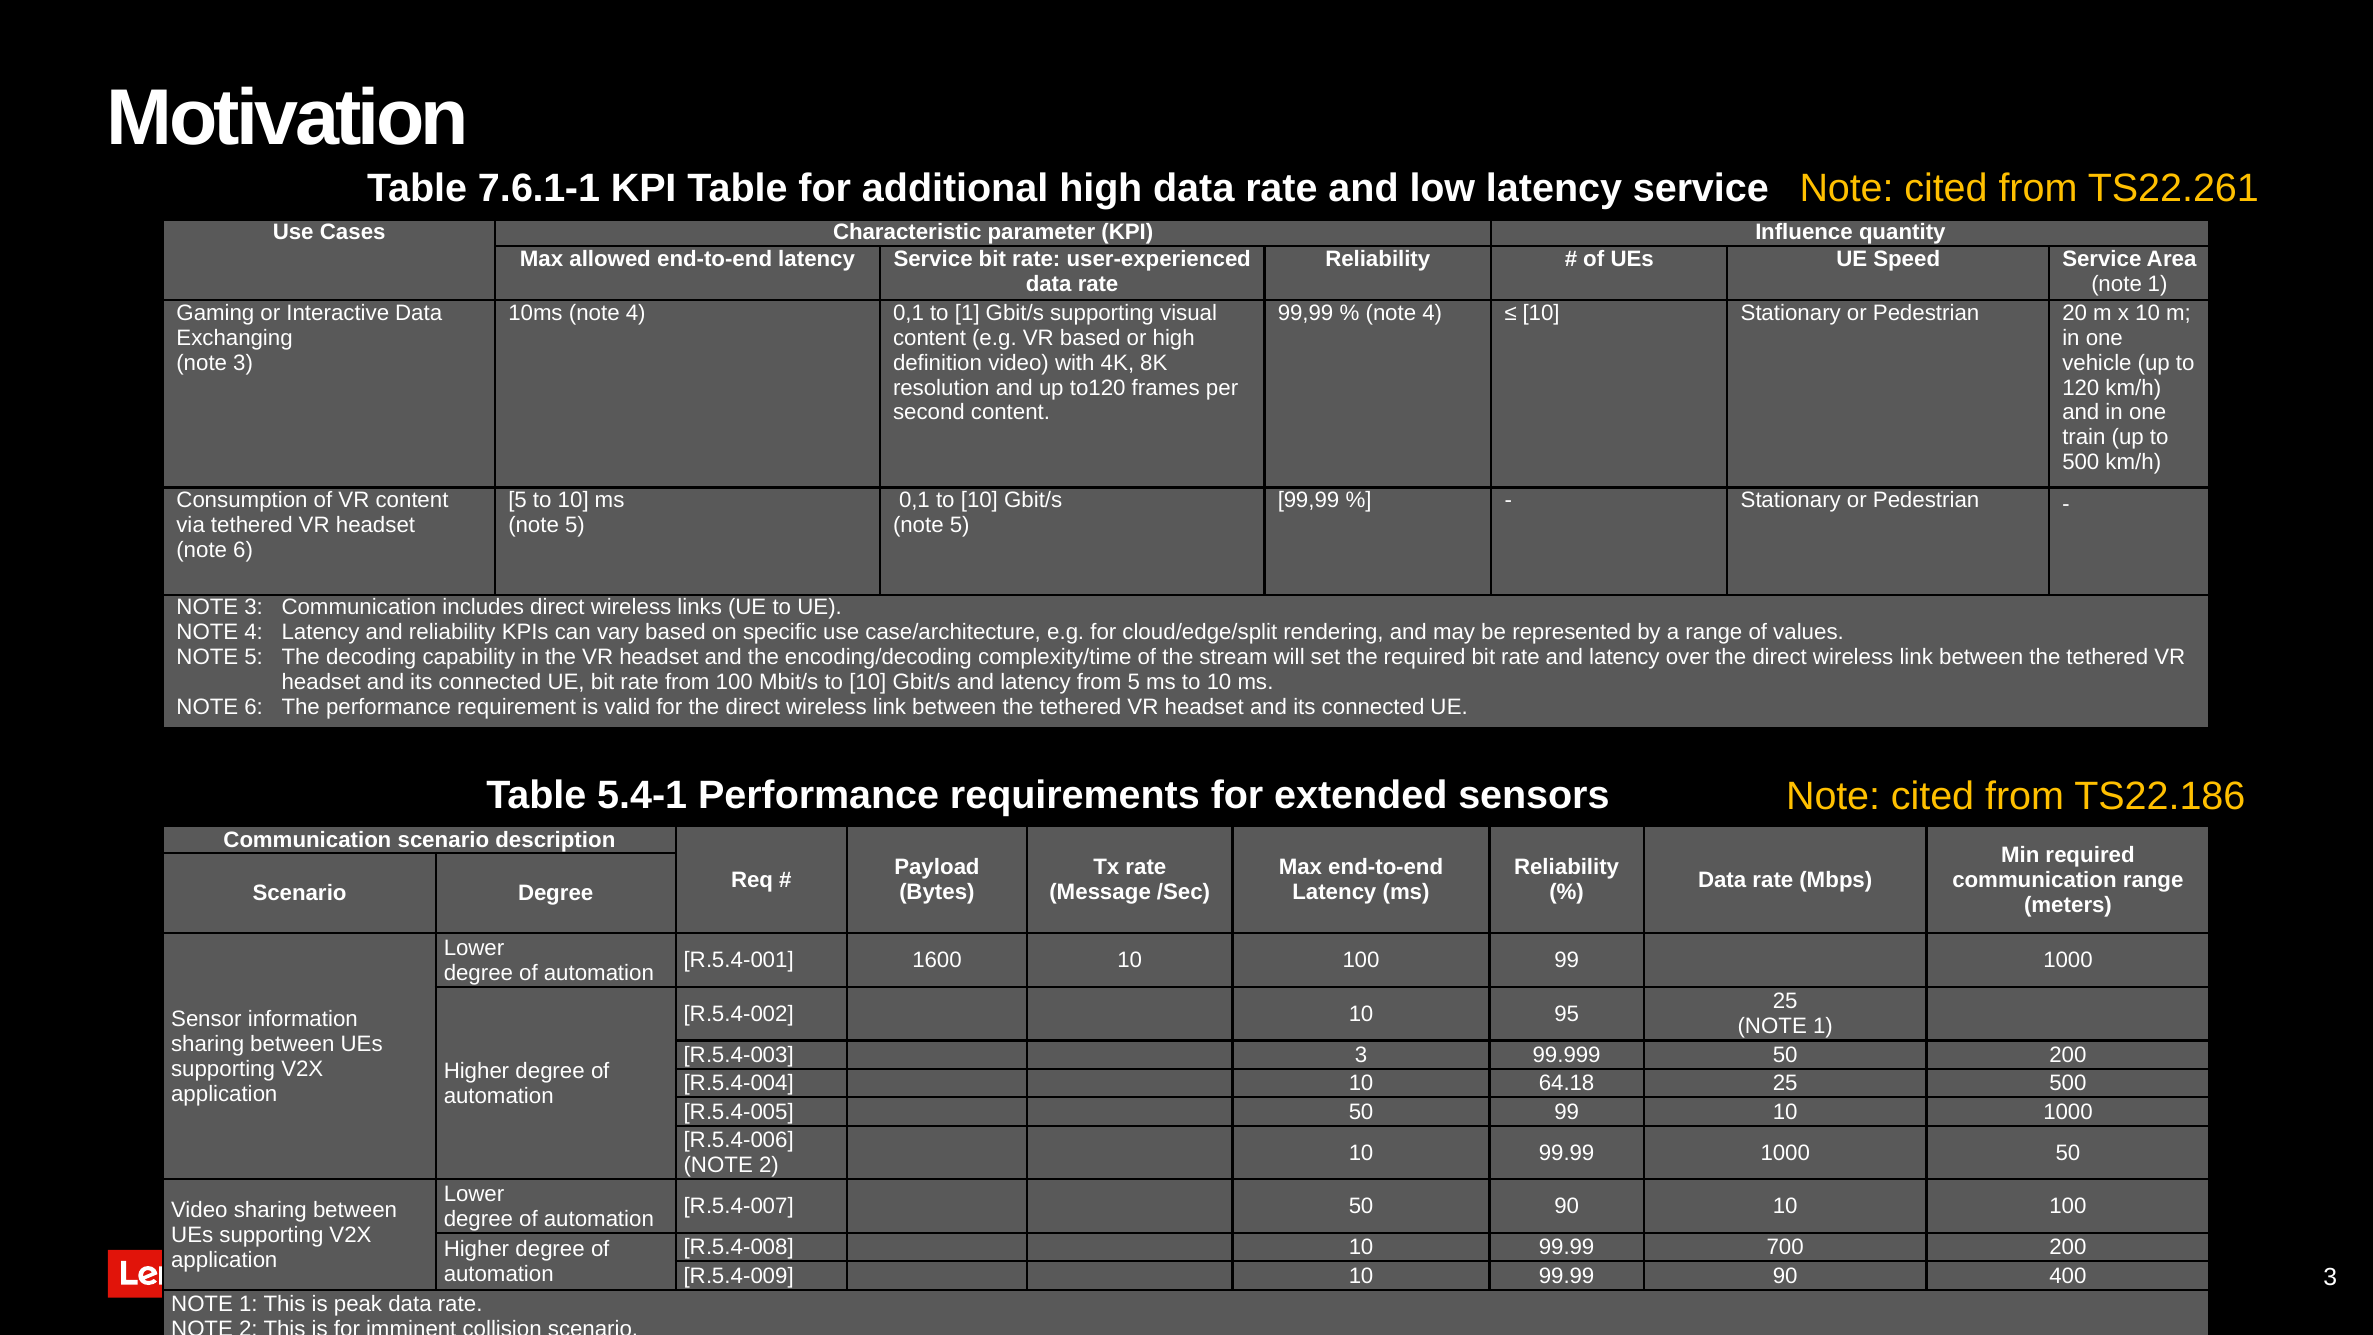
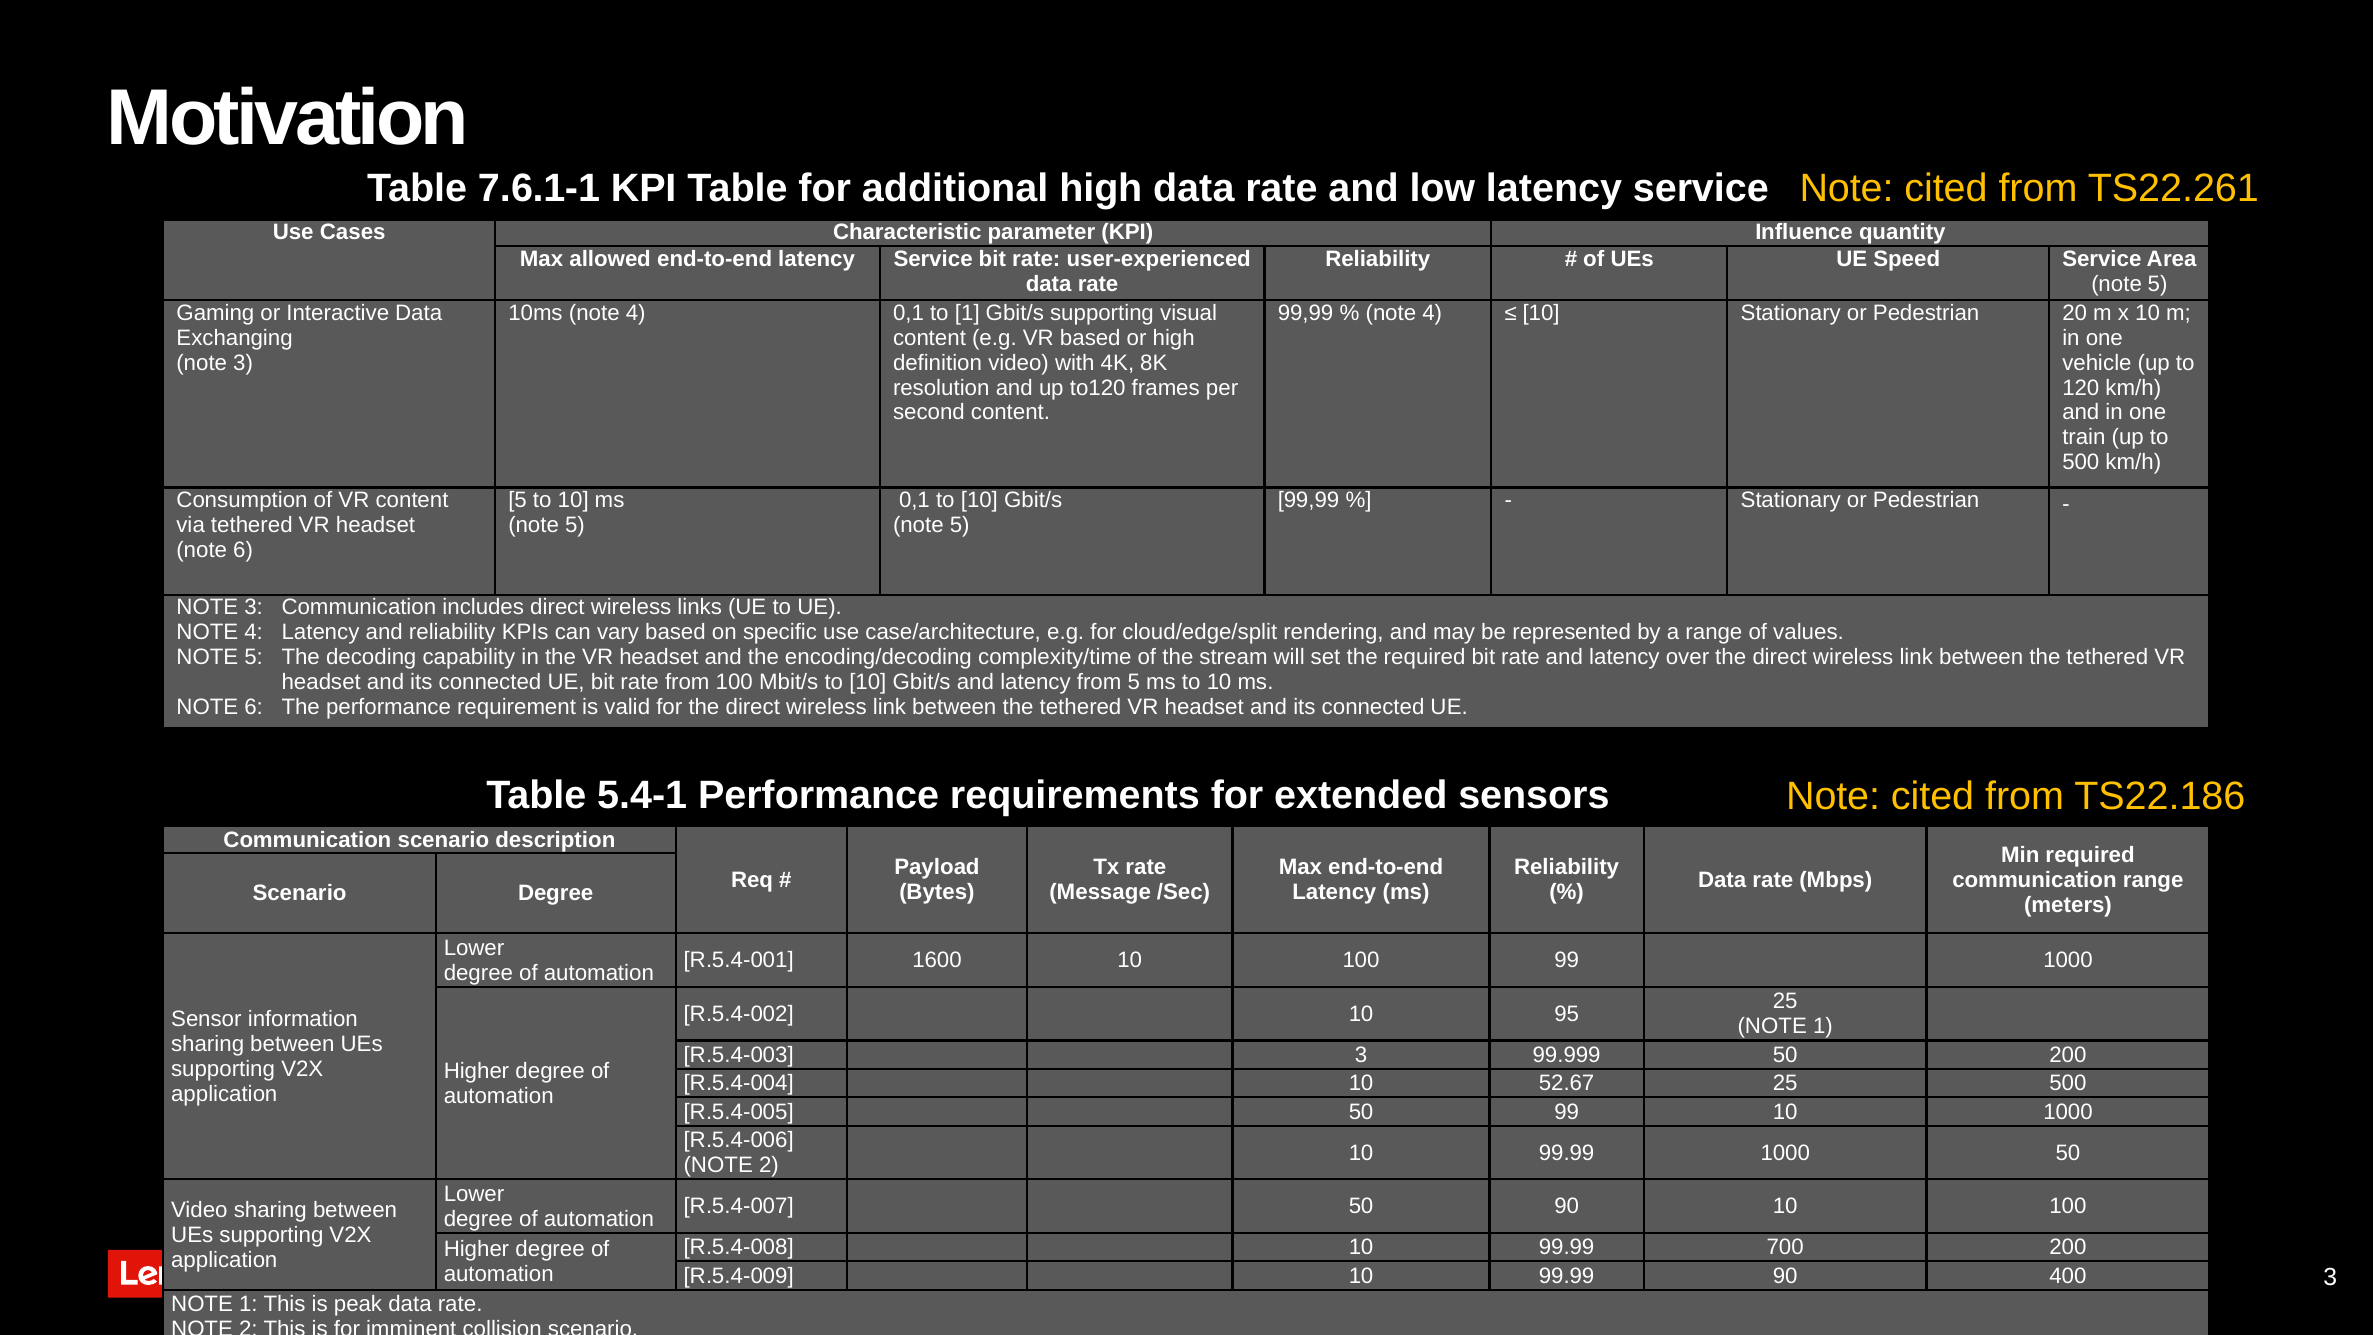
1: 1 -> 5 (2158, 284)
64.18: 64.18 -> 52.67 (1567, 1084)
